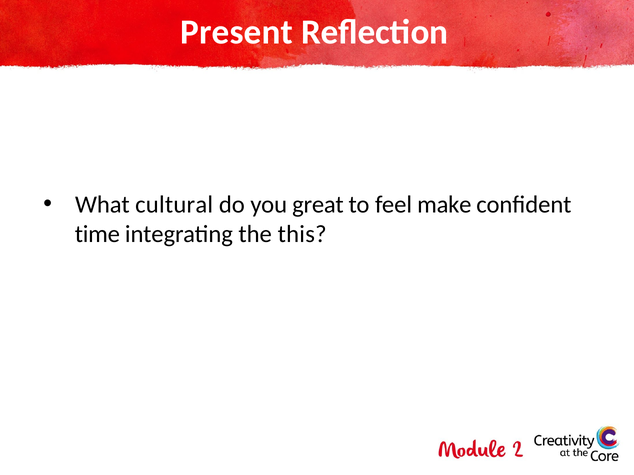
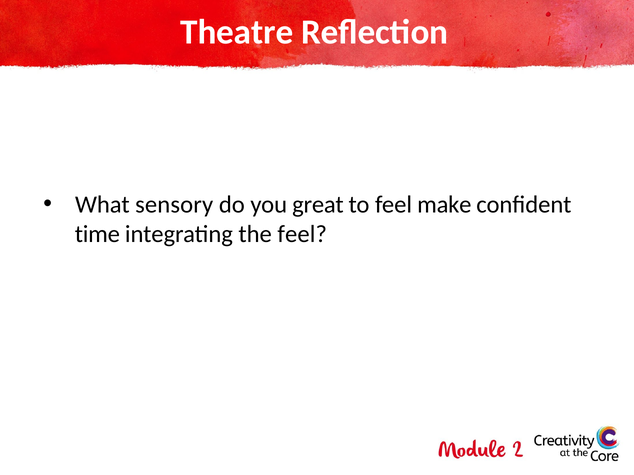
Present: Present -> Theatre (237, 32)
cultural: cultural -> sensory (174, 205)
the this: this -> feel (302, 234)
